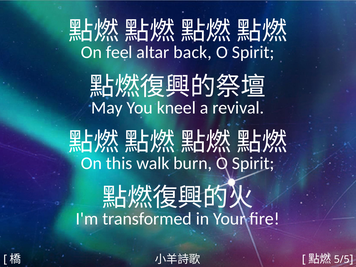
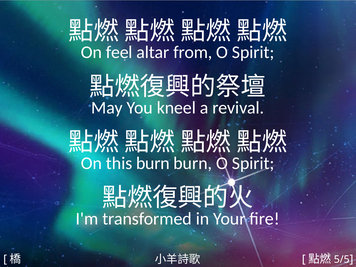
back: back -> from (193, 52)
this walk: walk -> burn (153, 163)
